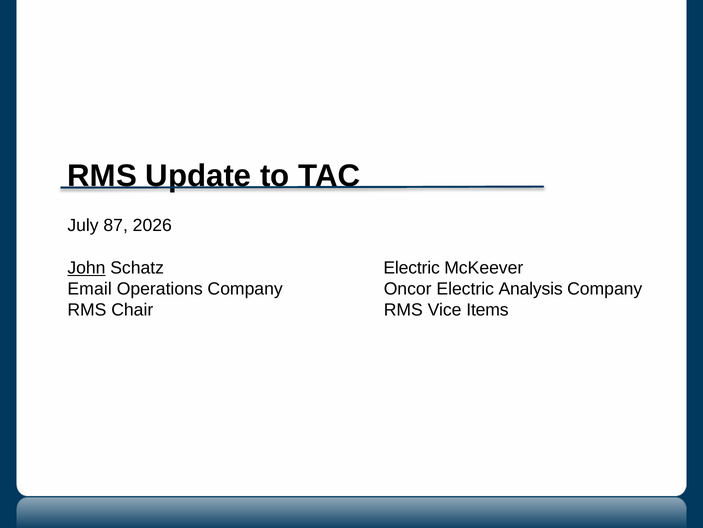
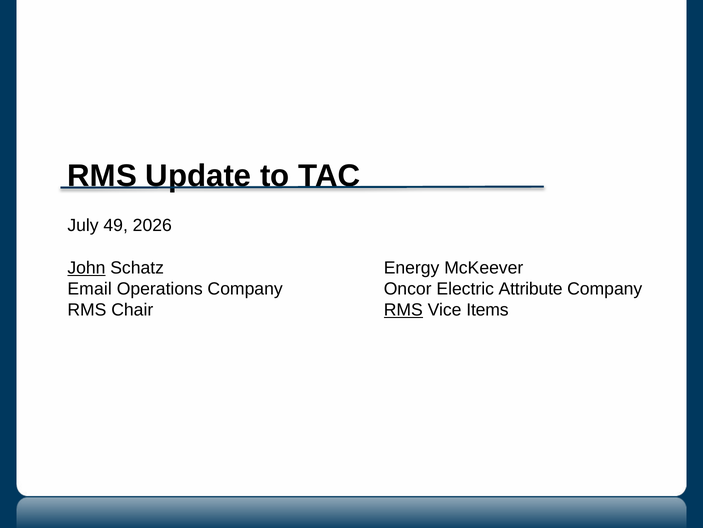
87: 87 -> 49 (116, 225)
Schatz Electric: Electric -> Energy (412, 267)
Analysis: Analysis -> Attribute (531, 288)
RMS underline: none -> present (403, 310)
